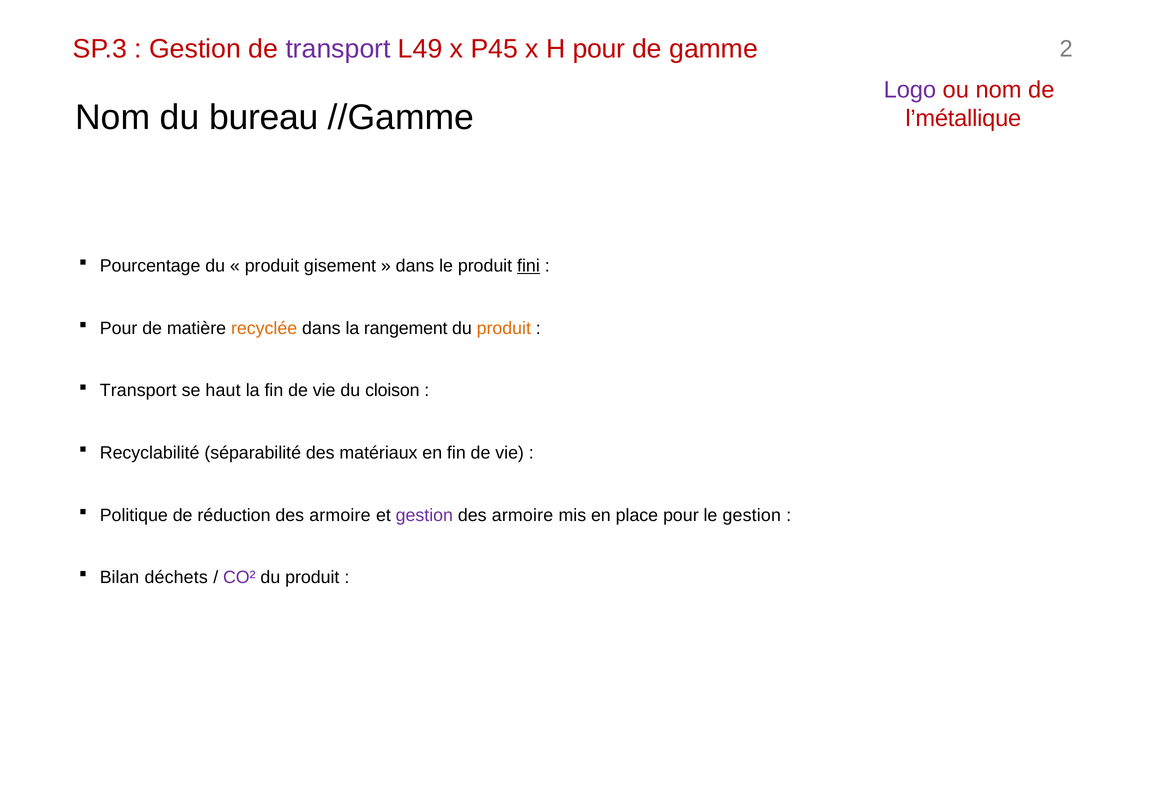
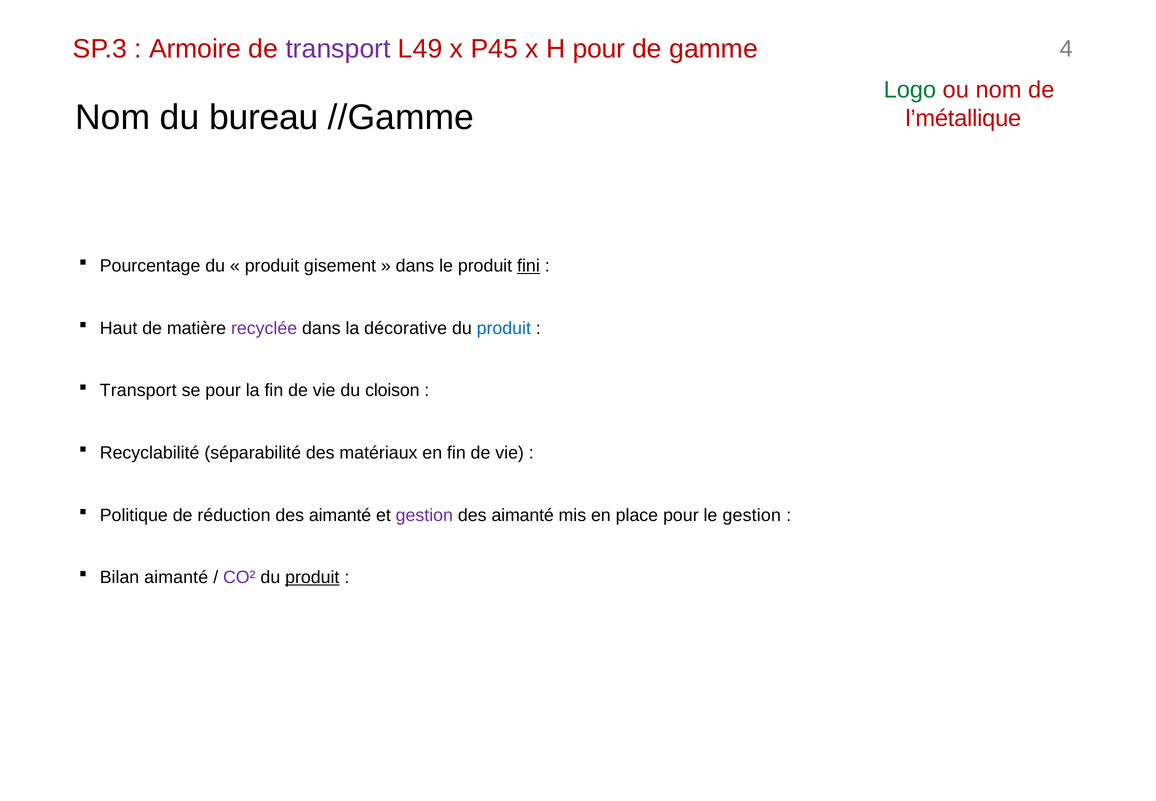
Gestion: Gestion -> Armoire (195, 49)
2: 2 -> 4 (1066, 49)
Logo colour: purple -> green (910, 90)
Pour: Pour -> Haut (119, 328)
recyclée colour: orange -> purple (264, 328)
rangement: rangement -> décorative (406, 328)
produit colour: orange -> blue (504, 328)
se haut: haut -> pour (223, 390)
réduction des armoire: armoire -> aimanté (340, 515)
armoire: armoire -> aimanté (523, 515)
Bilan déchets: déchets -> aimanté (176, 577)
produit underline: none -> present (312, 577)
